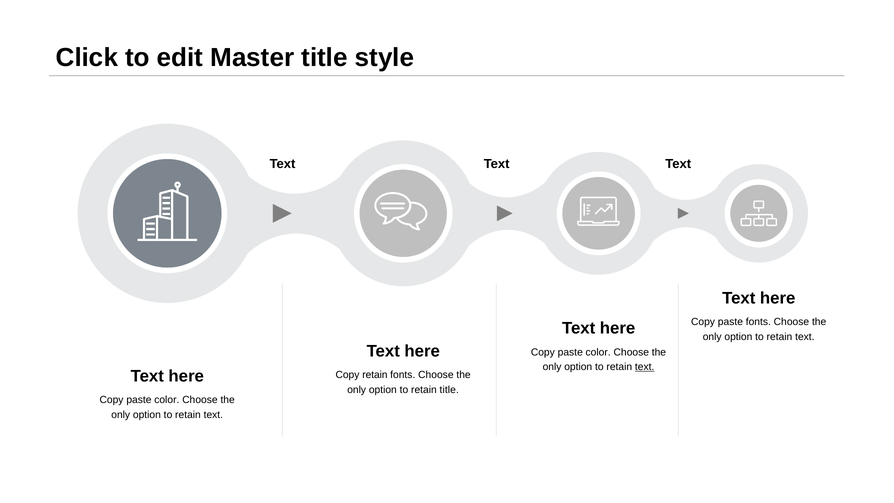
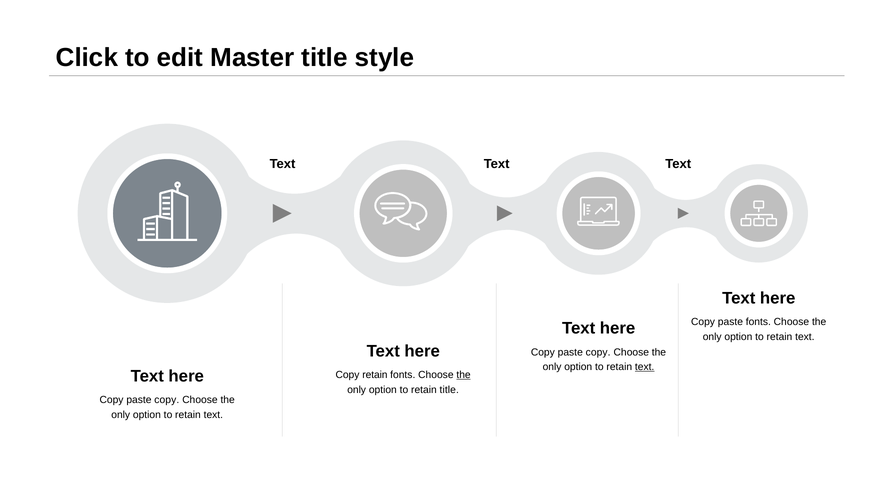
here Copy paste color: color -> copy (598, 352)
the underline: none -> present (464, 375)
color: color -> copy (167, 400)
